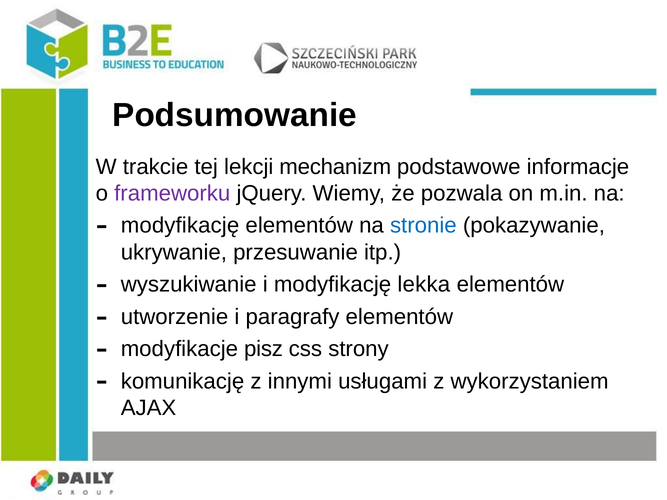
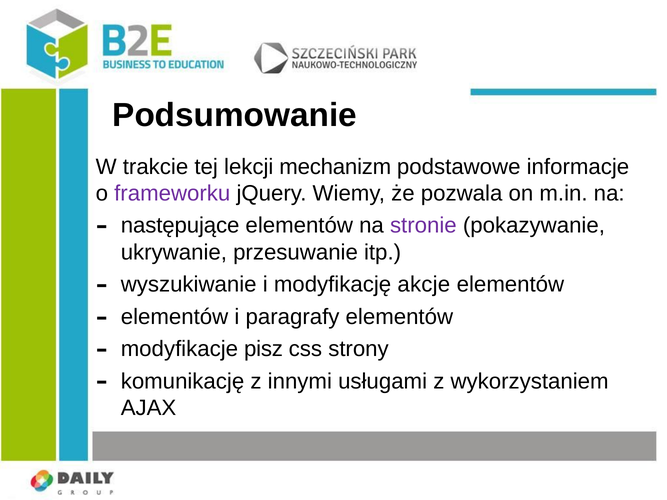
modyfikację: modyfikację -> następujące (180, 226)
stronie colour: blue -> purple (423, 226)
lekka: lekka -> akcje (424, 285)
utworzenie: utworzenie -> elementów (175, 317)
